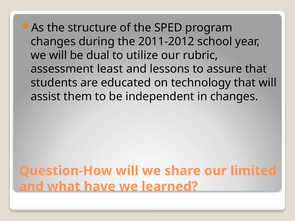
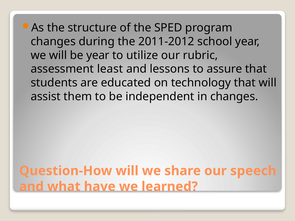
be dual: dual -> year (98, 55)
limited: limited -> speech (253, 171)
